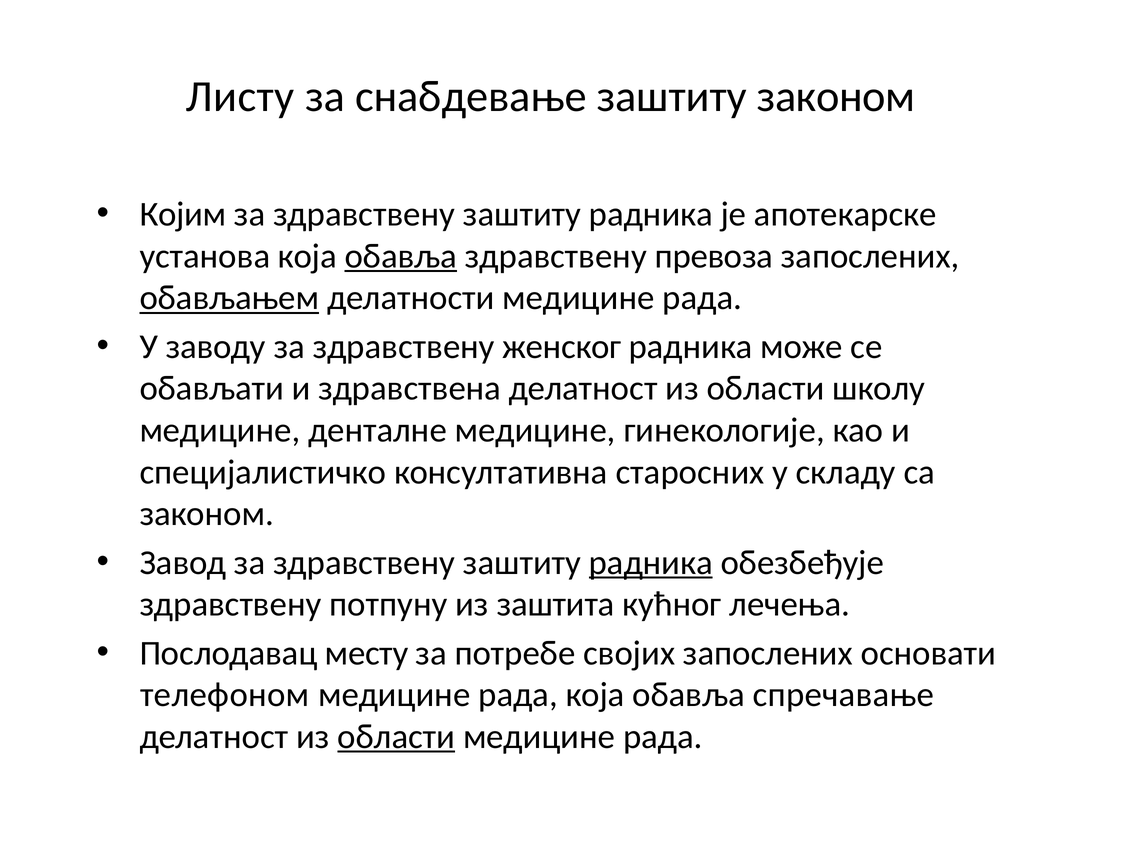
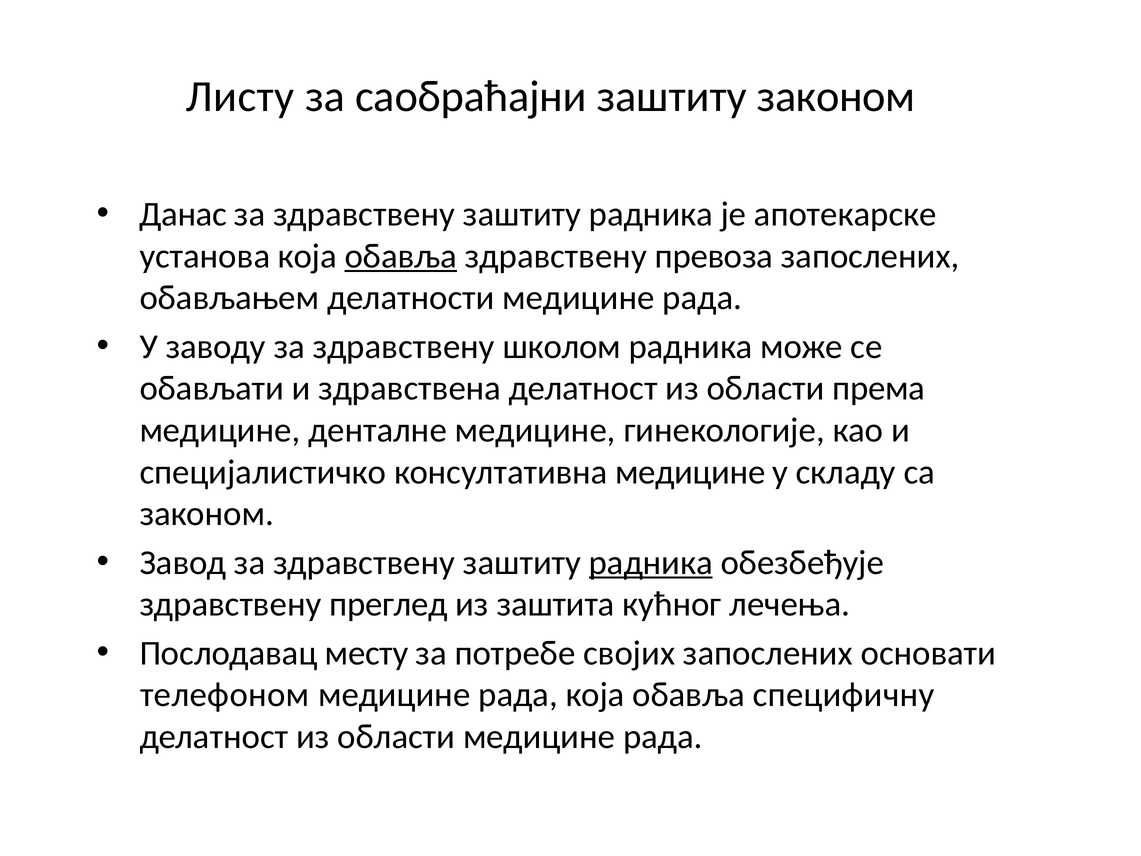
снабдевање: снабдевање -> саобраћајни (471, 97)
Којим: Којим -> Данас (183, 214)
обављањем underline: present -> none (229, 298)
женског: женског -> школом (562, 347)
школу: школу -> према (879, 388)
консултативна старосних: старосних -> медицине (690, 472)
потпуну: потпуну -> преглед (389, 604)
спречавање: спречавање -> специфичну (843, 695)
области underline: present -> none (396, 736)
